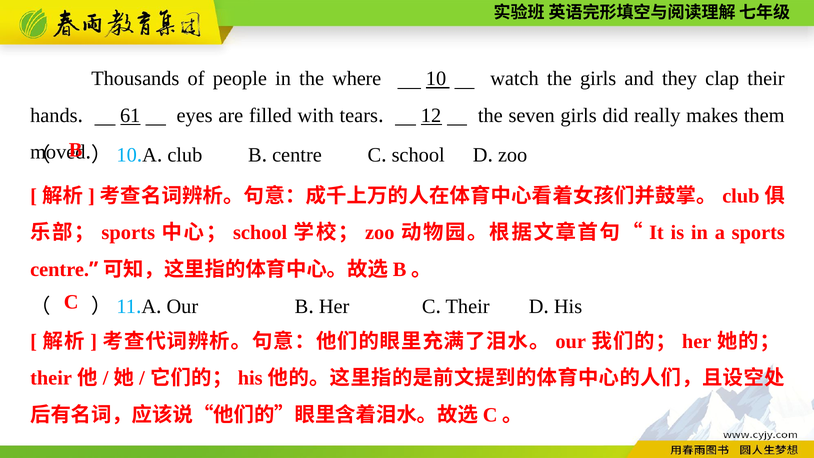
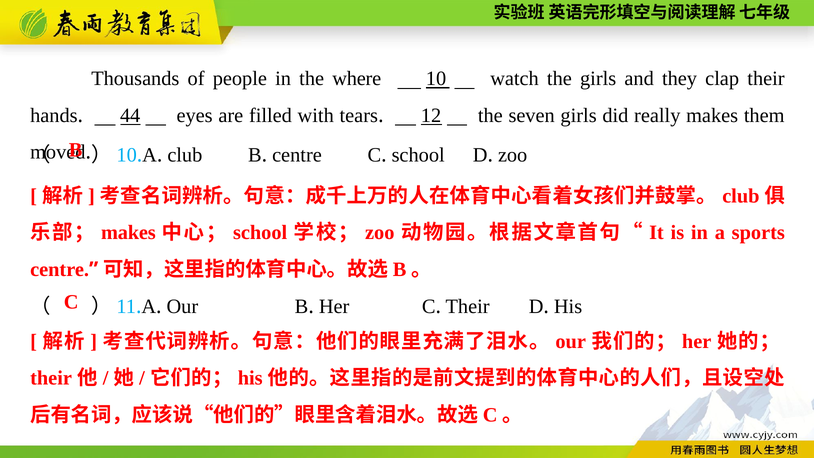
61: 61 -> 44 (130, 115)
sports: sports -> makes (128, 233)
